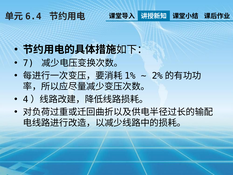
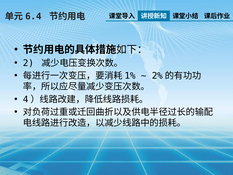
7: 7 -> 2 (28, 63)
